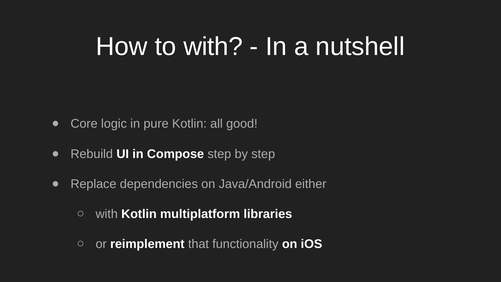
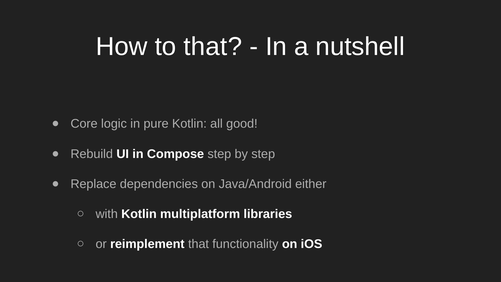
to with: with -> that (213, 47)
